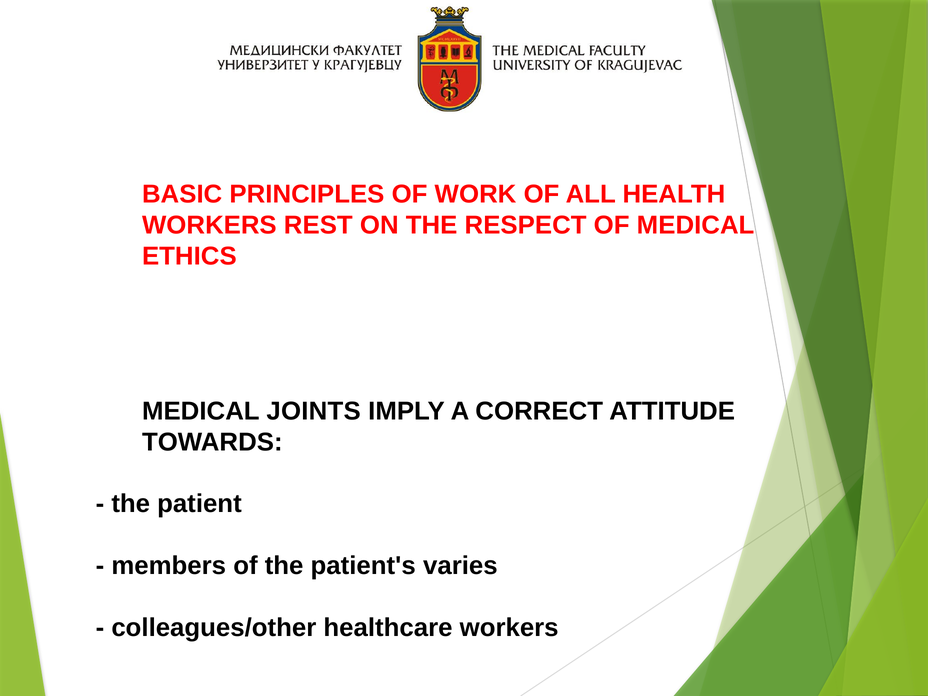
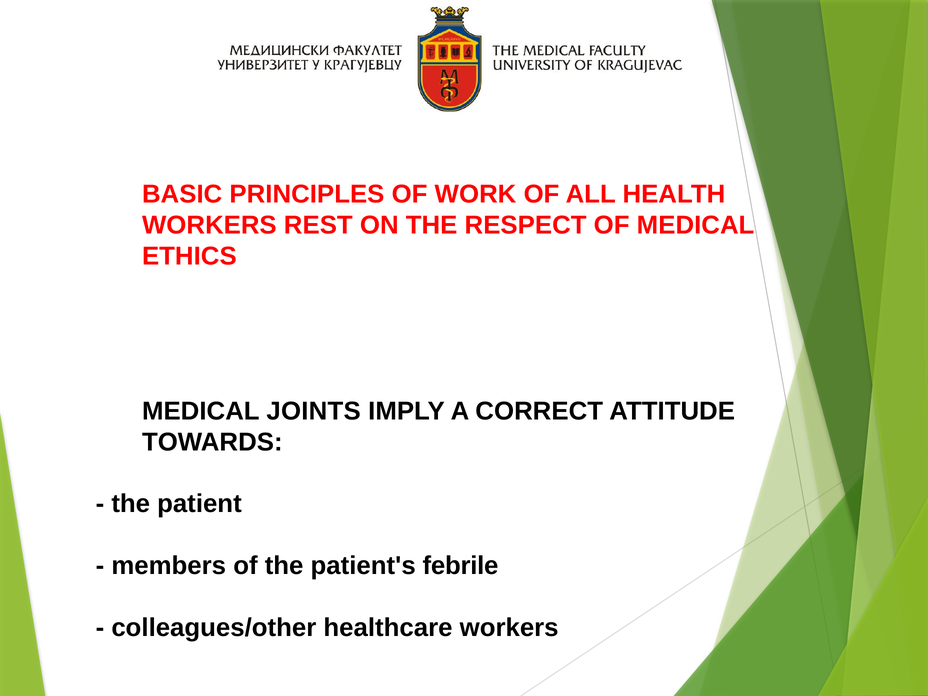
varies: varies -> febrile (461, 566)
